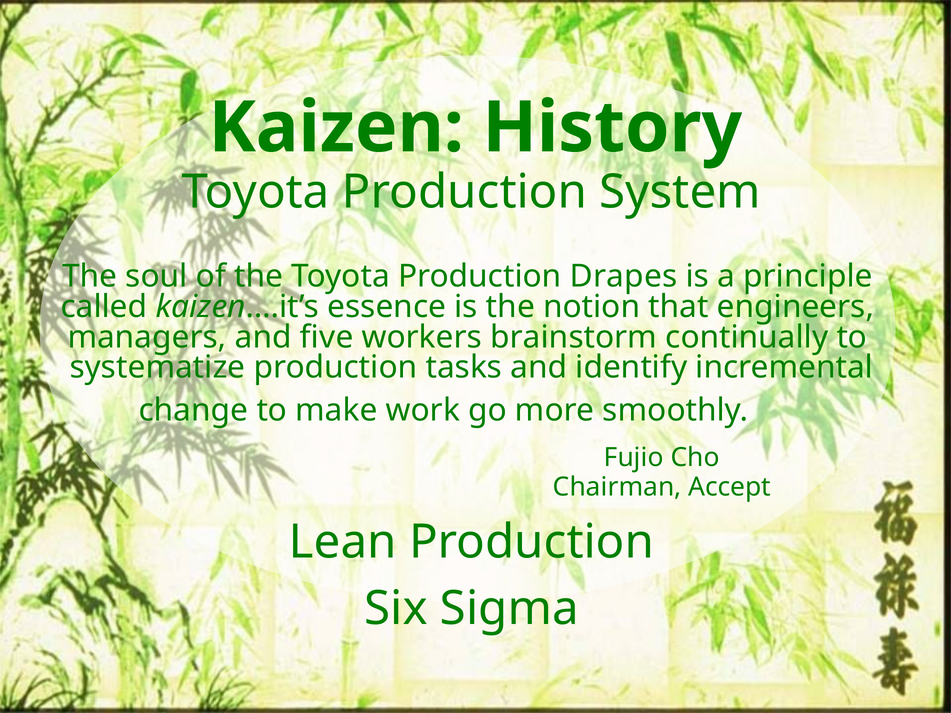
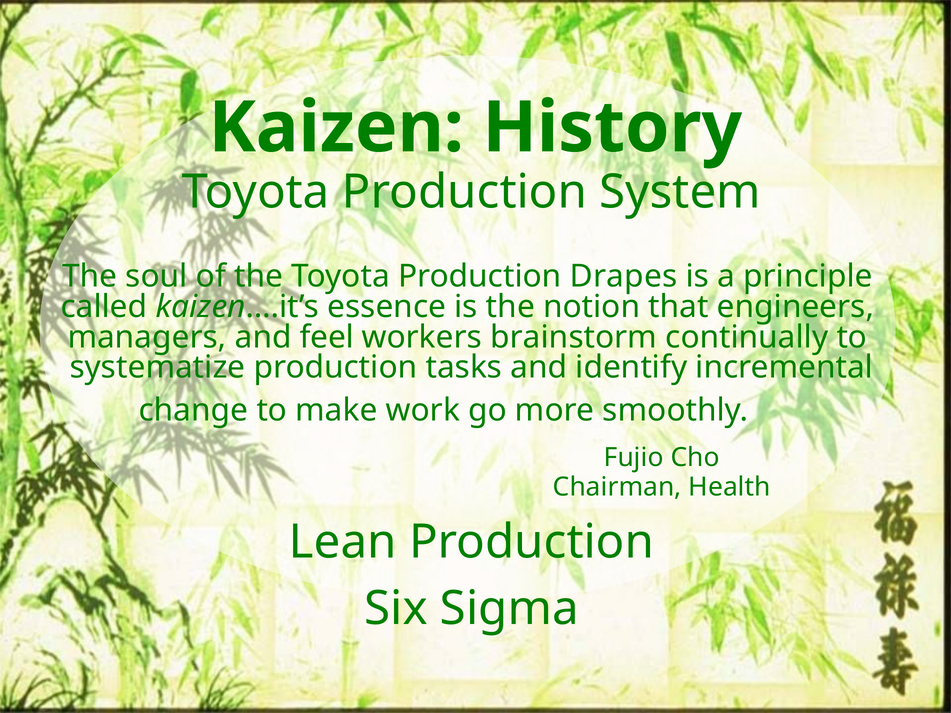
five: five -> feel (327, 337)
Accept: Accept -> Health (730, 487)
